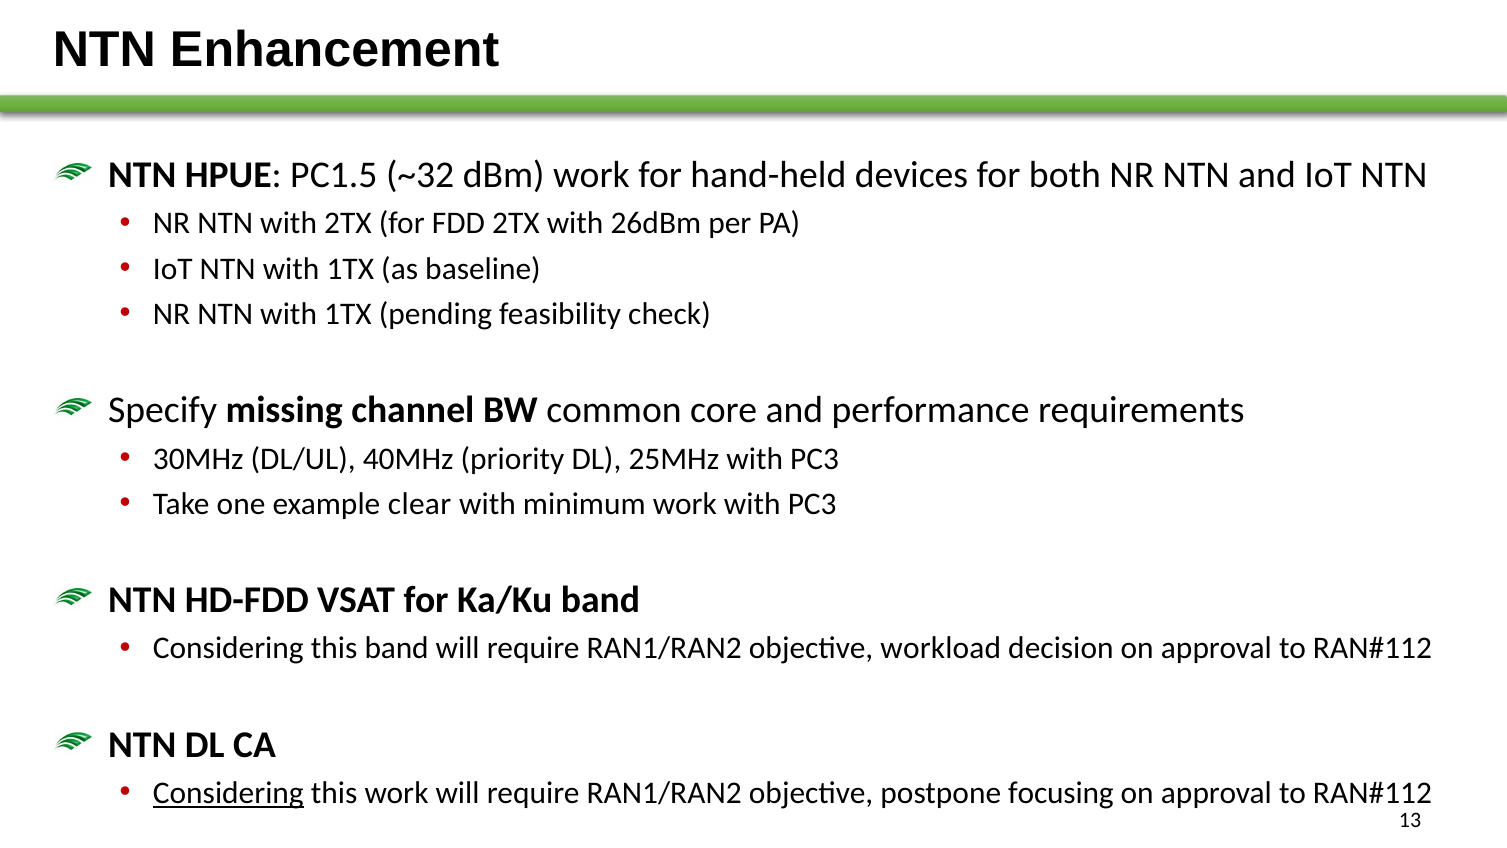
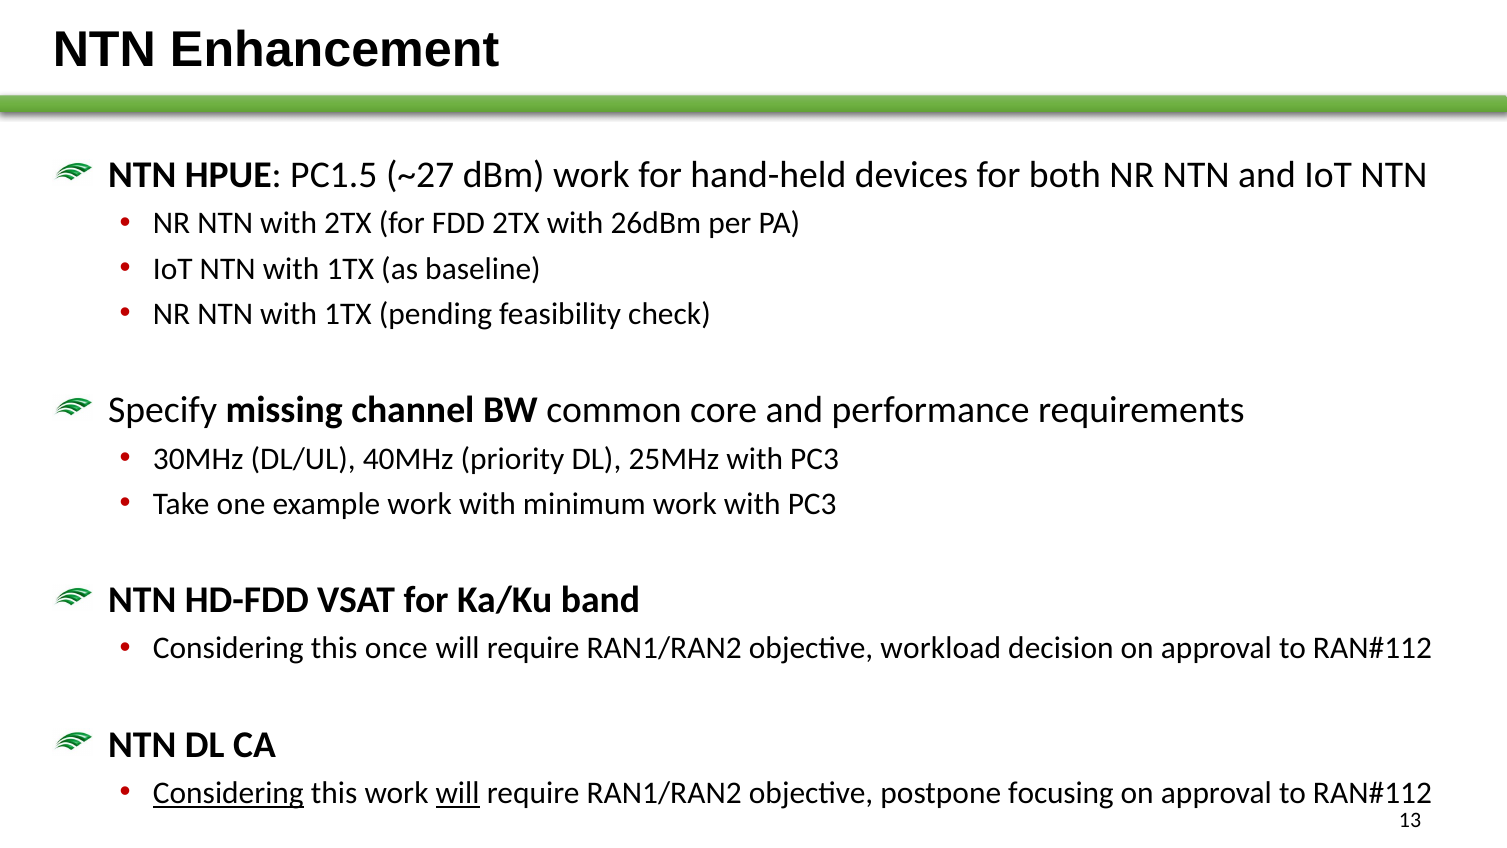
~32: ~32 -> ~27 (420, 175)
example clear: clear -> work (420, 504)
this band: band -> once (396, 648)
will underline: none -> present (458, 793)
